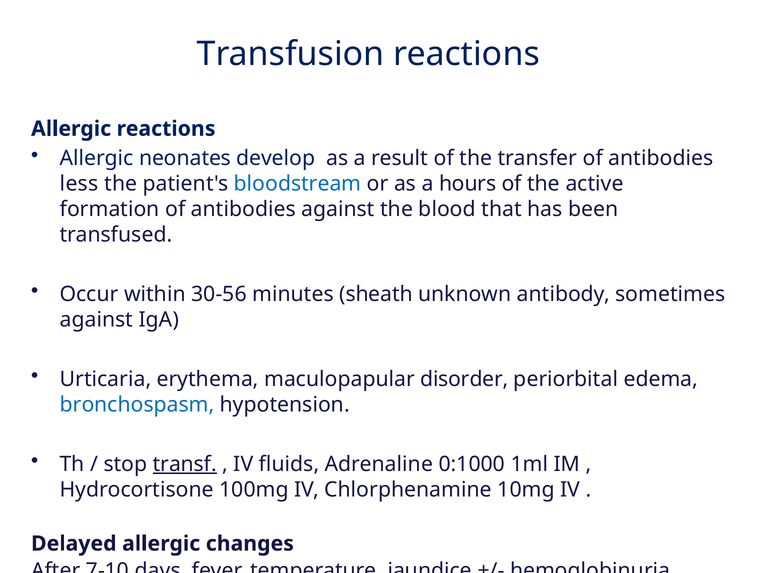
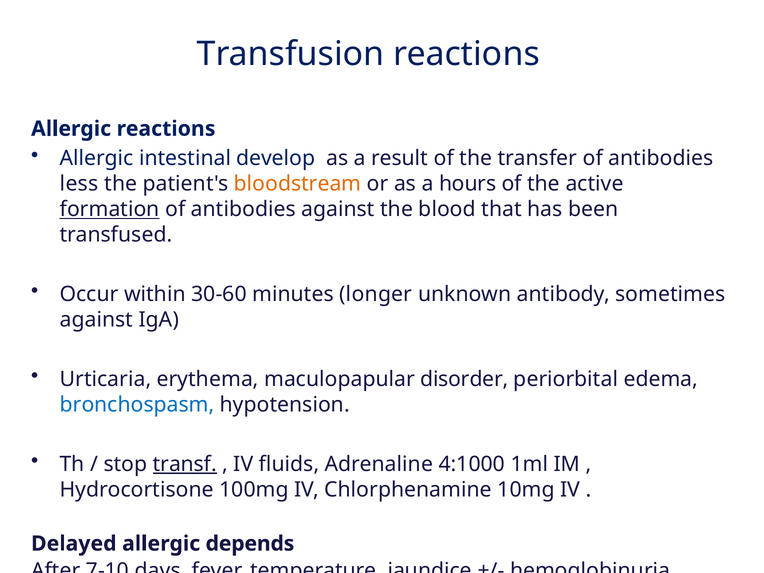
neonates: neonates -> intestinal (185, 158)
bloodstream colour: blue -> orange (298, 184)
formation underline: none -> present (110, 209)
30-56: 30-56 -> 30-60 (219, 294)
sheath: sheath -> longer (376, 294)
0:1000: 0:1000 -> 4:1000 (472, 464)
changes: changes -> depends (250, 544)
